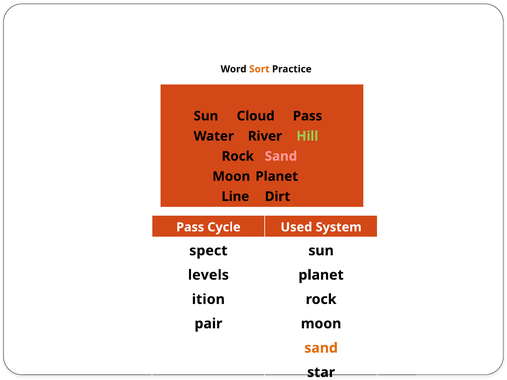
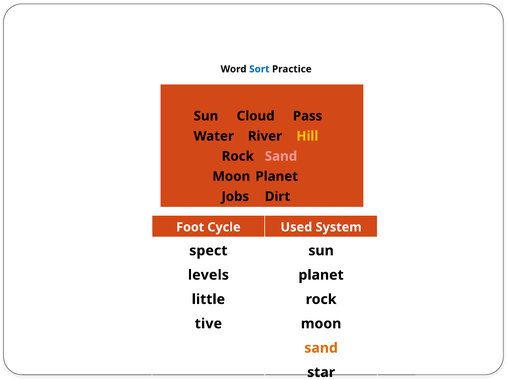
Sort colour: orange -> blue (259, 69)
Hill colour: light green -> yellow (307, 136)
Line: Line -> Jobs (235, 197)
Pass: Pass -> Foot (190, 227)
ition: ition -> little (208, 300)
pair: pair -> tive (208, 324)
